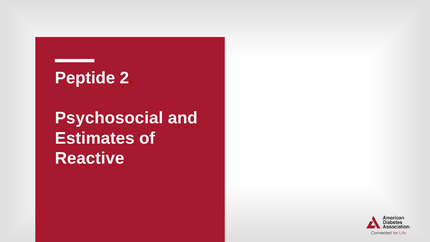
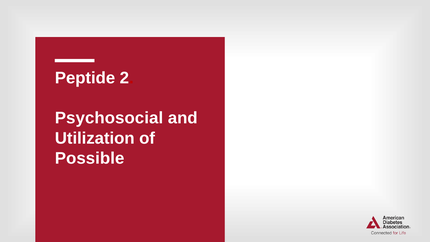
Estimates: Estimates -> Utilization (95, 138)
Reactive: Reactive -> Possible (90, 158)
